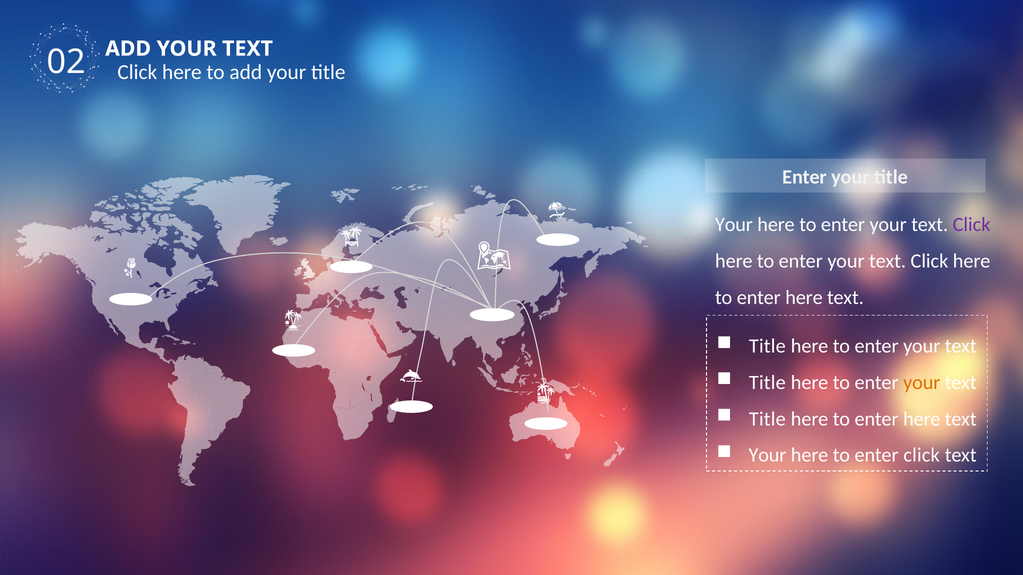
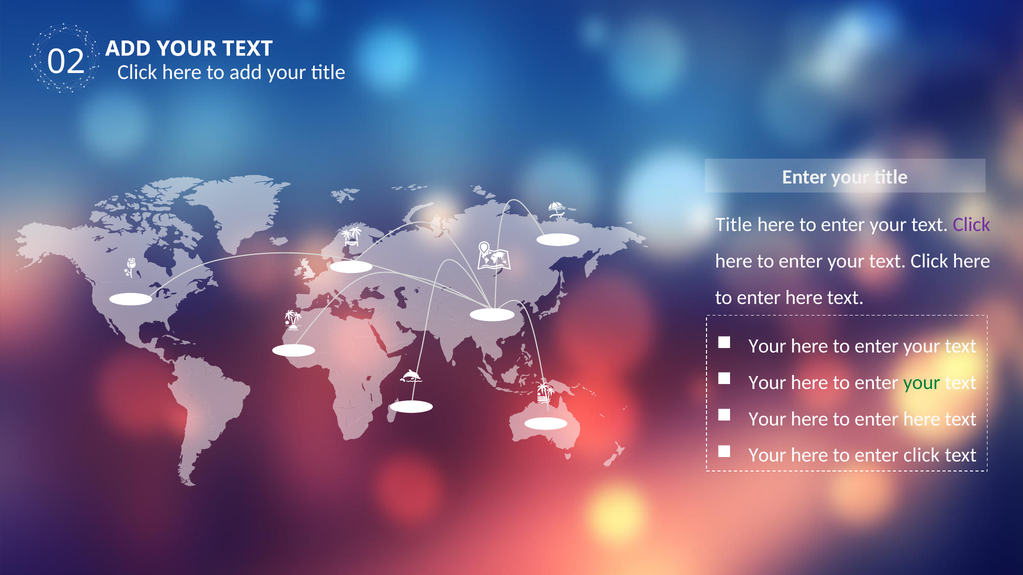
Your: Your -> Title (734, 225)
Title: Title -> Your (767, 346)
Title: Title -> Your (767, 383)
your colour: orange -> green (922, 383)
Title: Title -> Your (767, 419)
